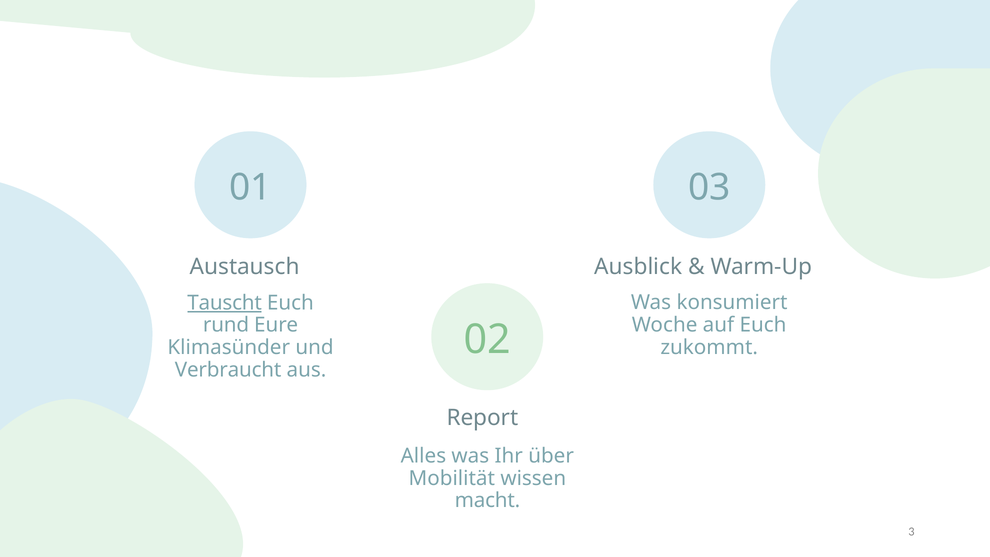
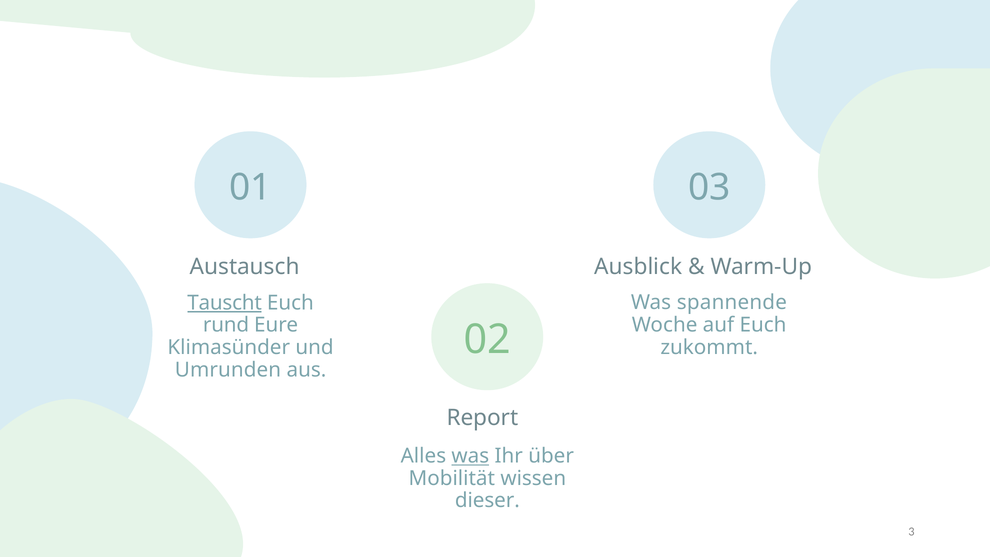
konsumiert: konsumiert -> spannende (732, 303)
Verbraucht: Verbraucht -> Umrunden (228, 370)
was underline: none -> present (470, 456)
macht: macht -> dieser (487, 501)
